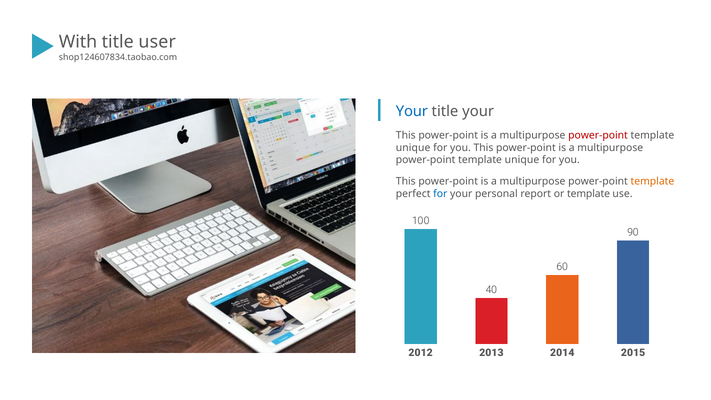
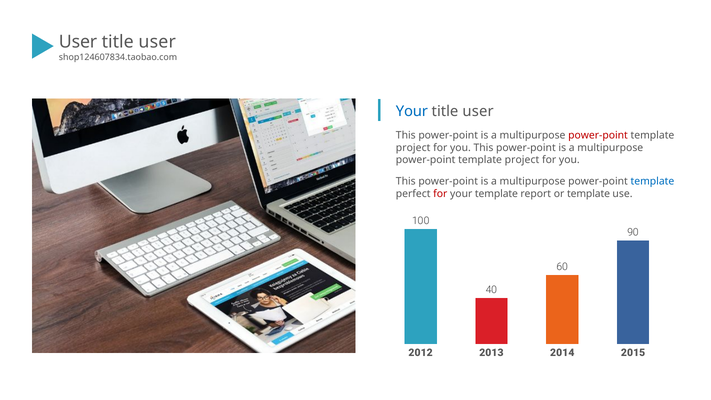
With: With -> User (78, 42)
your: your -> user (478, 111)
unique: unique -> project (413, 148)
unique: unique -> project (522, 160)
template colour: orange -> blue (652, 181)
for colour: blue -> red (440, 194)
your personal: personal -> template (496, 194)
